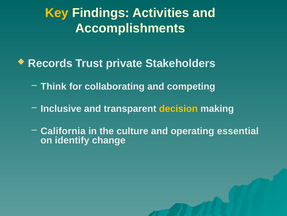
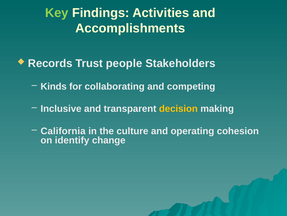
Key colour: yellow -> light green (57, 13)
private: private -> people (124, 63)
Think: Think -> Kinds (54, 86)
essential: essential -> cohesion (238, 131)
